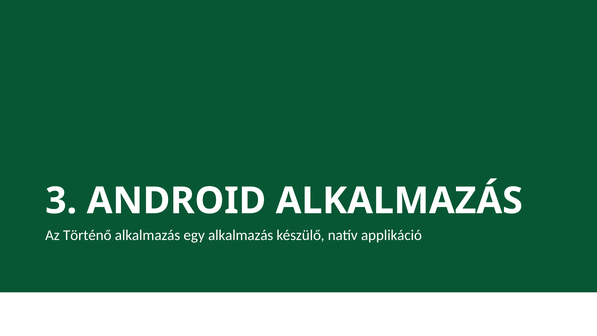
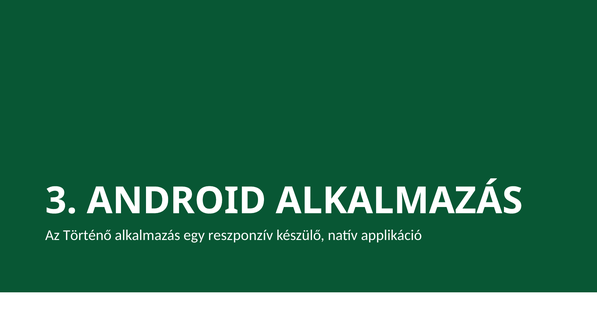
egy alkalmazás: alkalmazás -> reszponzív (241, 235)
